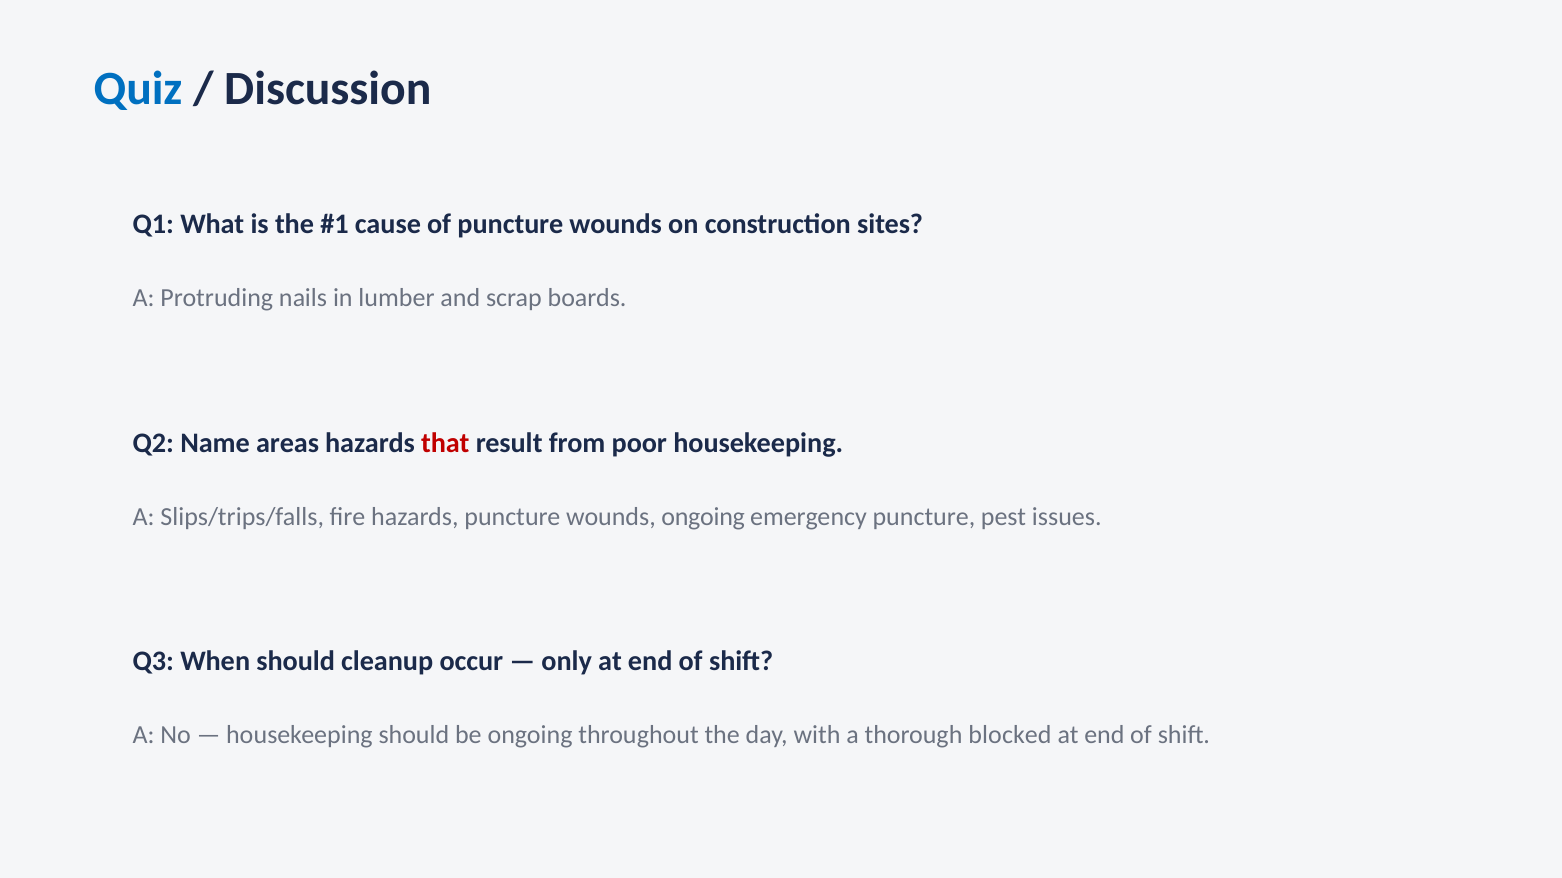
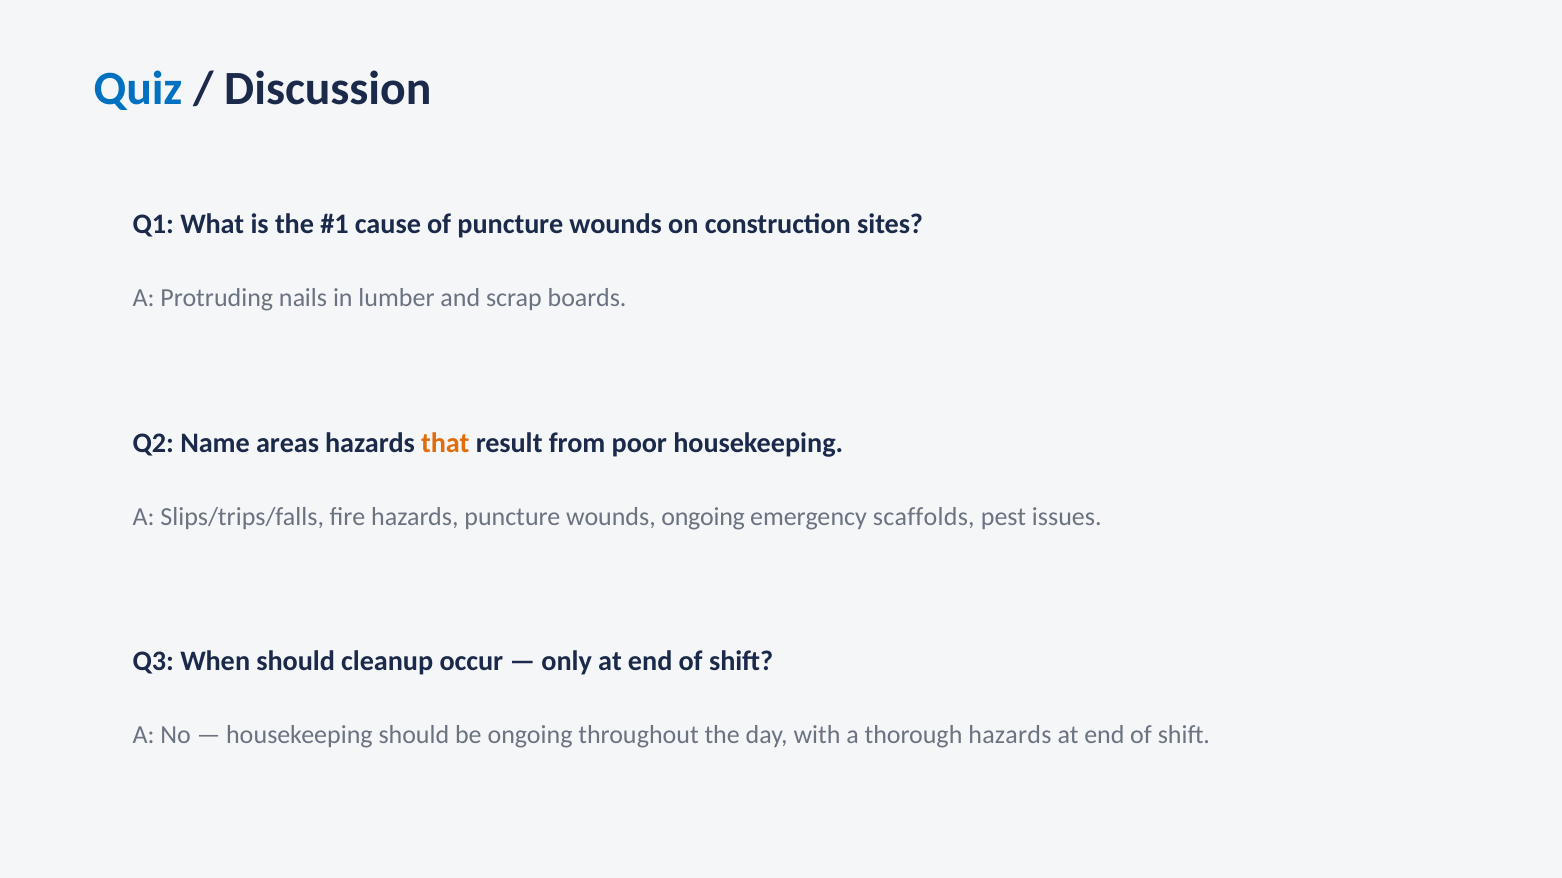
that colour: red -> orange (445, 443)
emergency puncture: puncture -> scaffolds (924, 517)
thorough blocked: blocked -> hazards (1010, 736)
